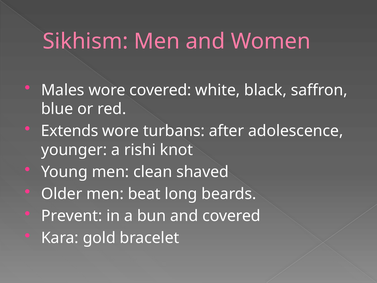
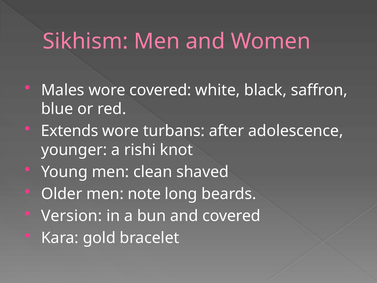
beat: beat -> note (144, 194)
Prevent: Prevent -> Version (72, 216)
